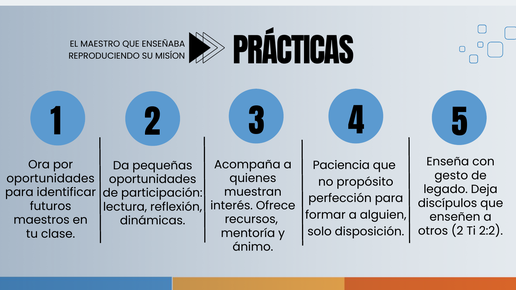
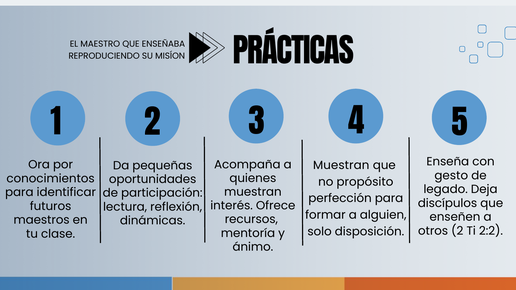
Paciencia: Paciencia -> Muestran (341, 165)
oportunidades: oportunidades -> conocimientos (51, 179)
